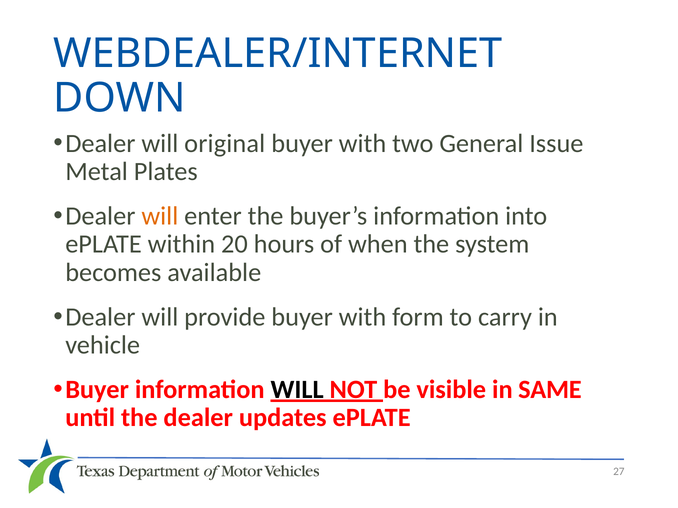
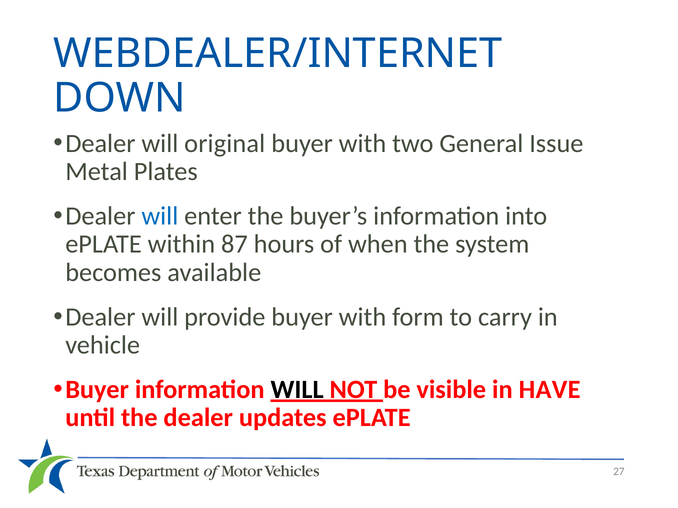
will colour: orange -> blue (160, 216)
20: 20 -> 87 (234, 245)
SAME: SAME -> HAVE (550, 390)
